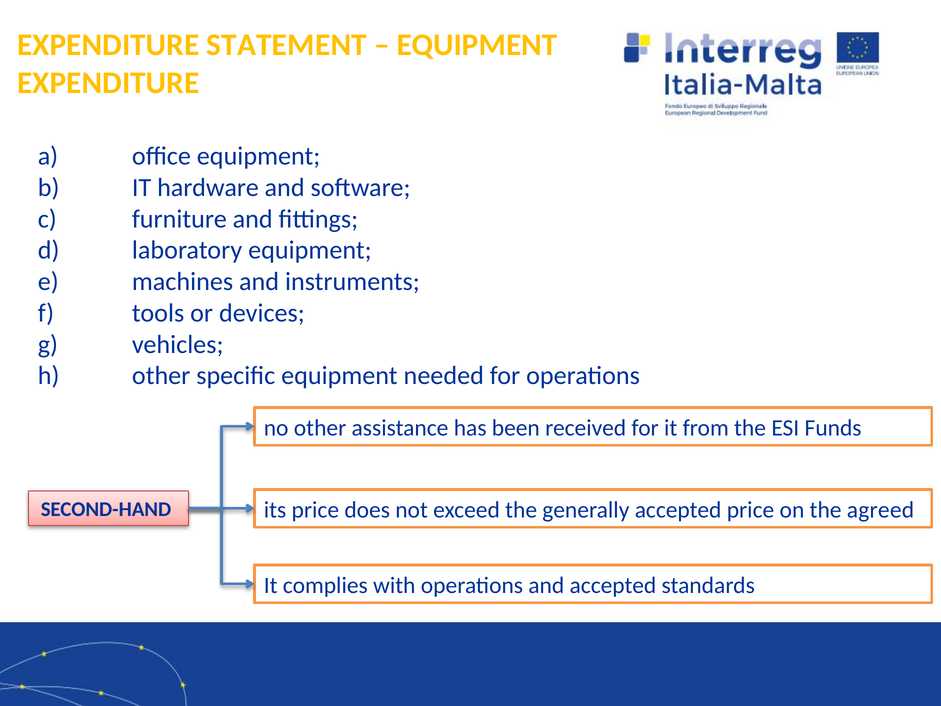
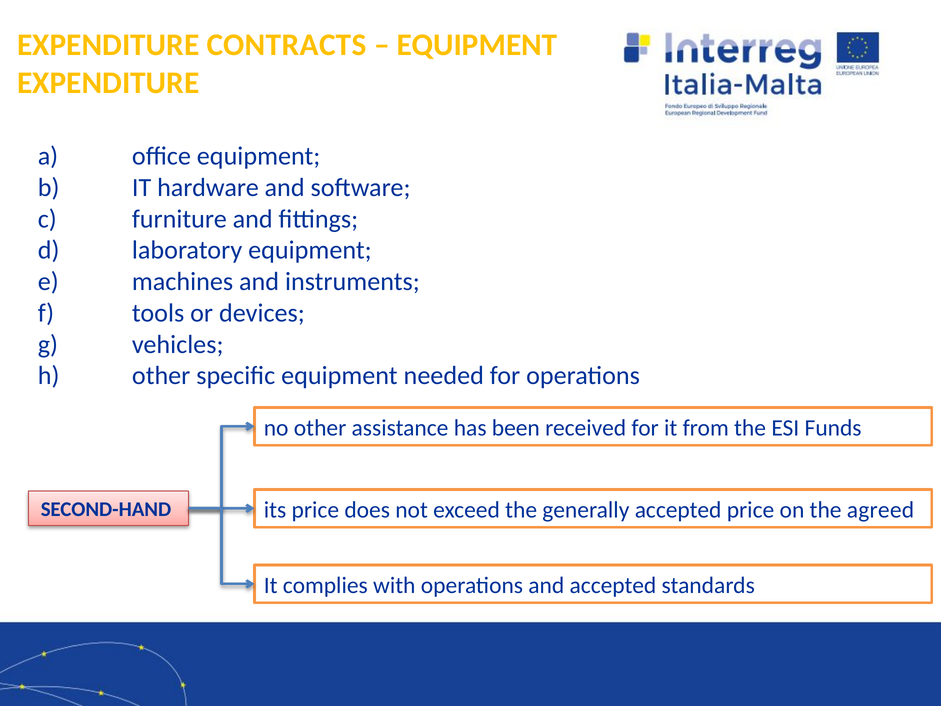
STATEMENT: STATEMENT -> CONTRACTS (287, 45)
